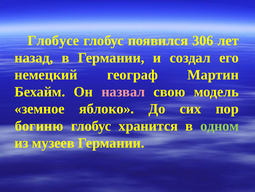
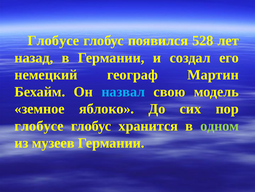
306: 306 -> 528 (203, 41)
назвал colour: pink -> light blue (123, 91)
богиню: богиню -> глобусе (39, 125)
